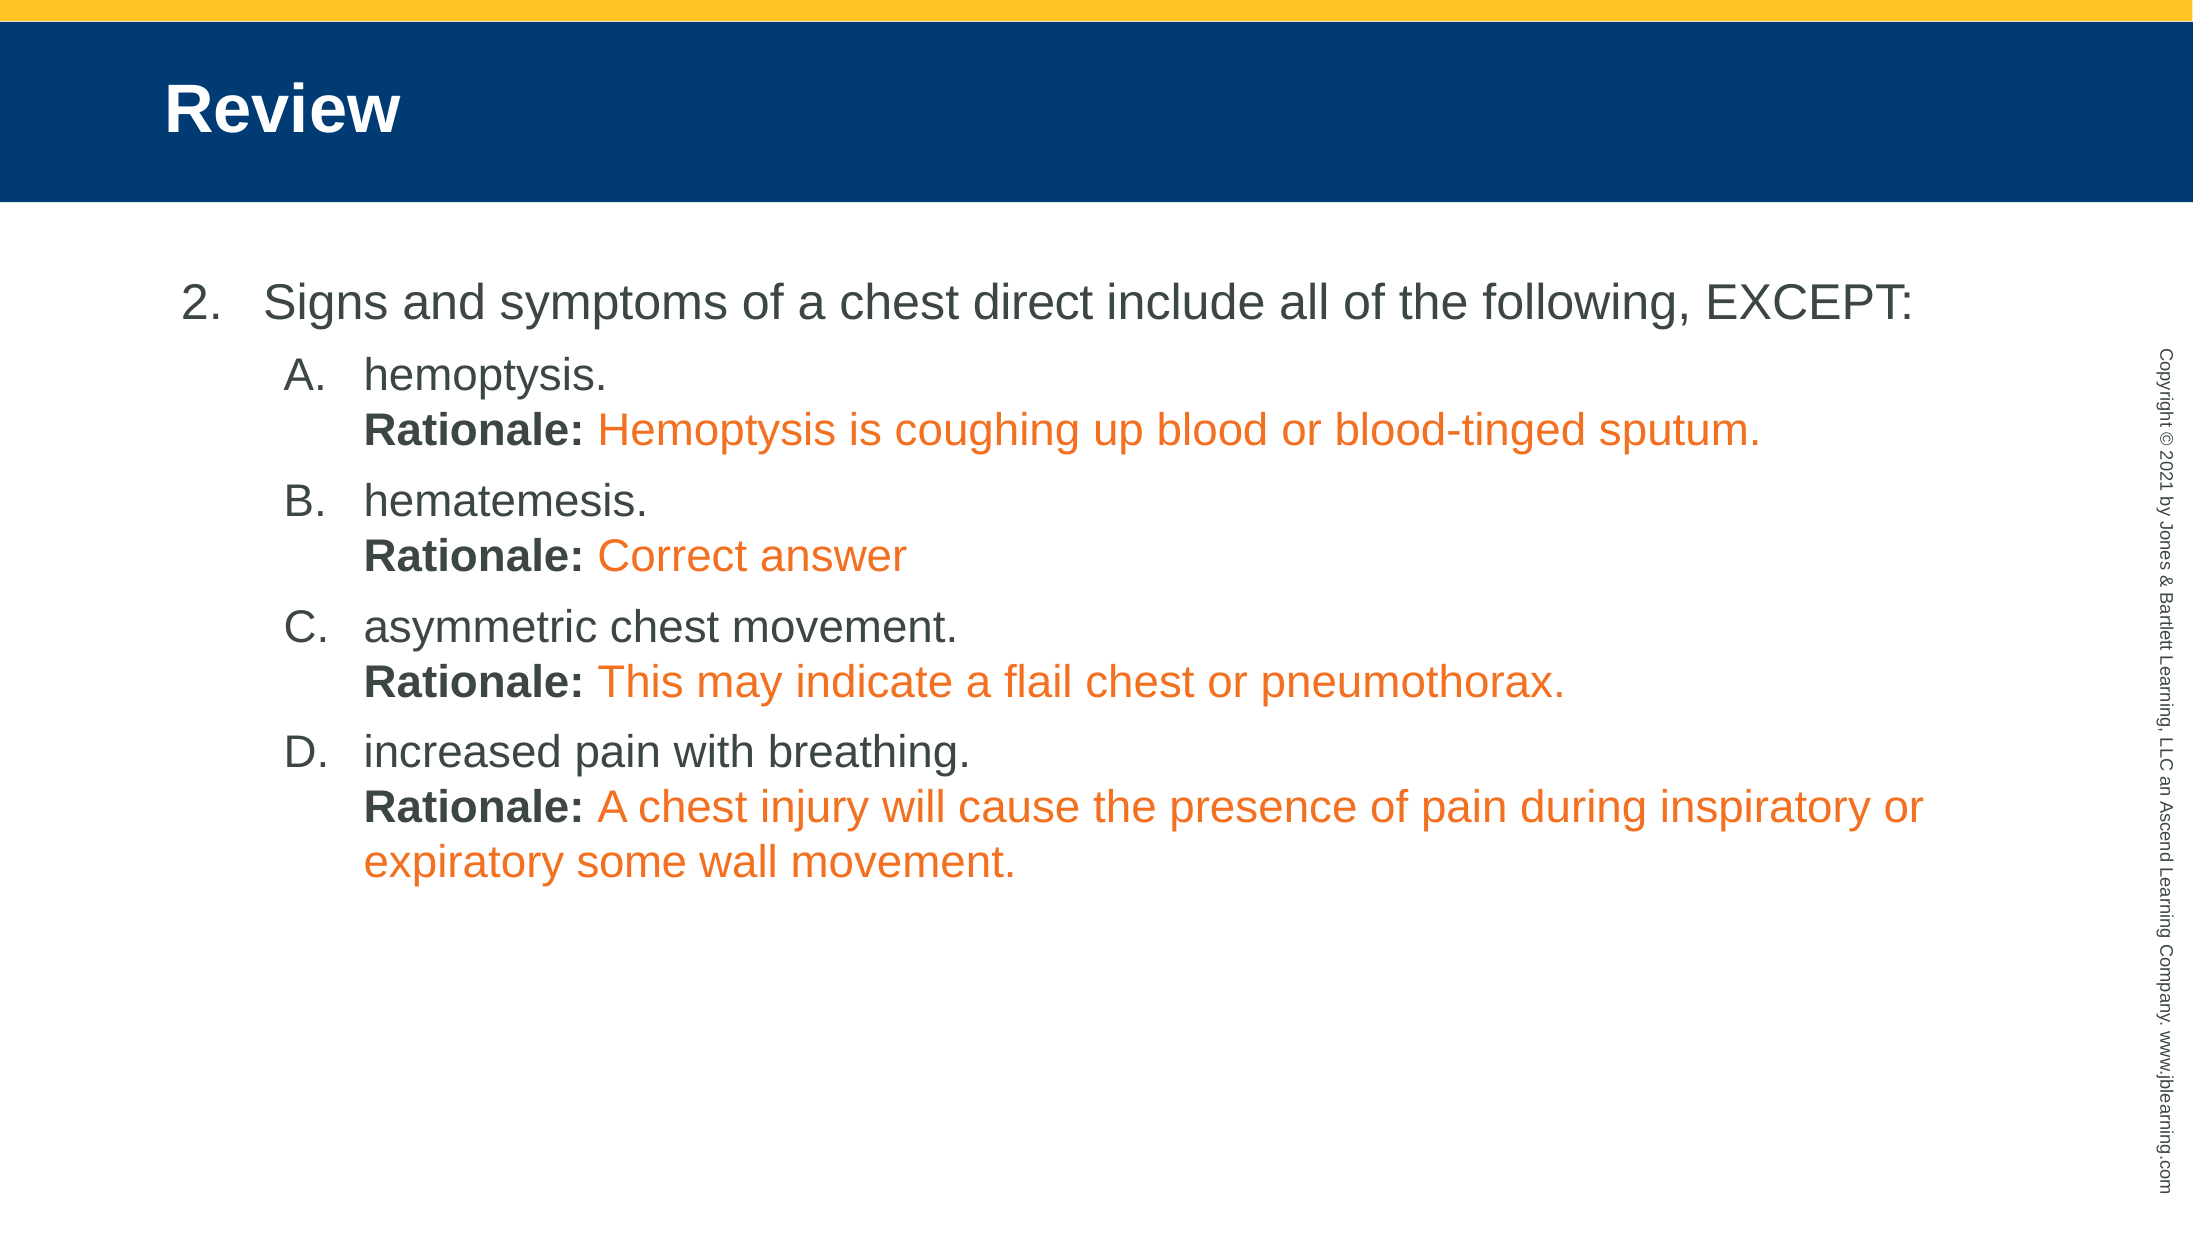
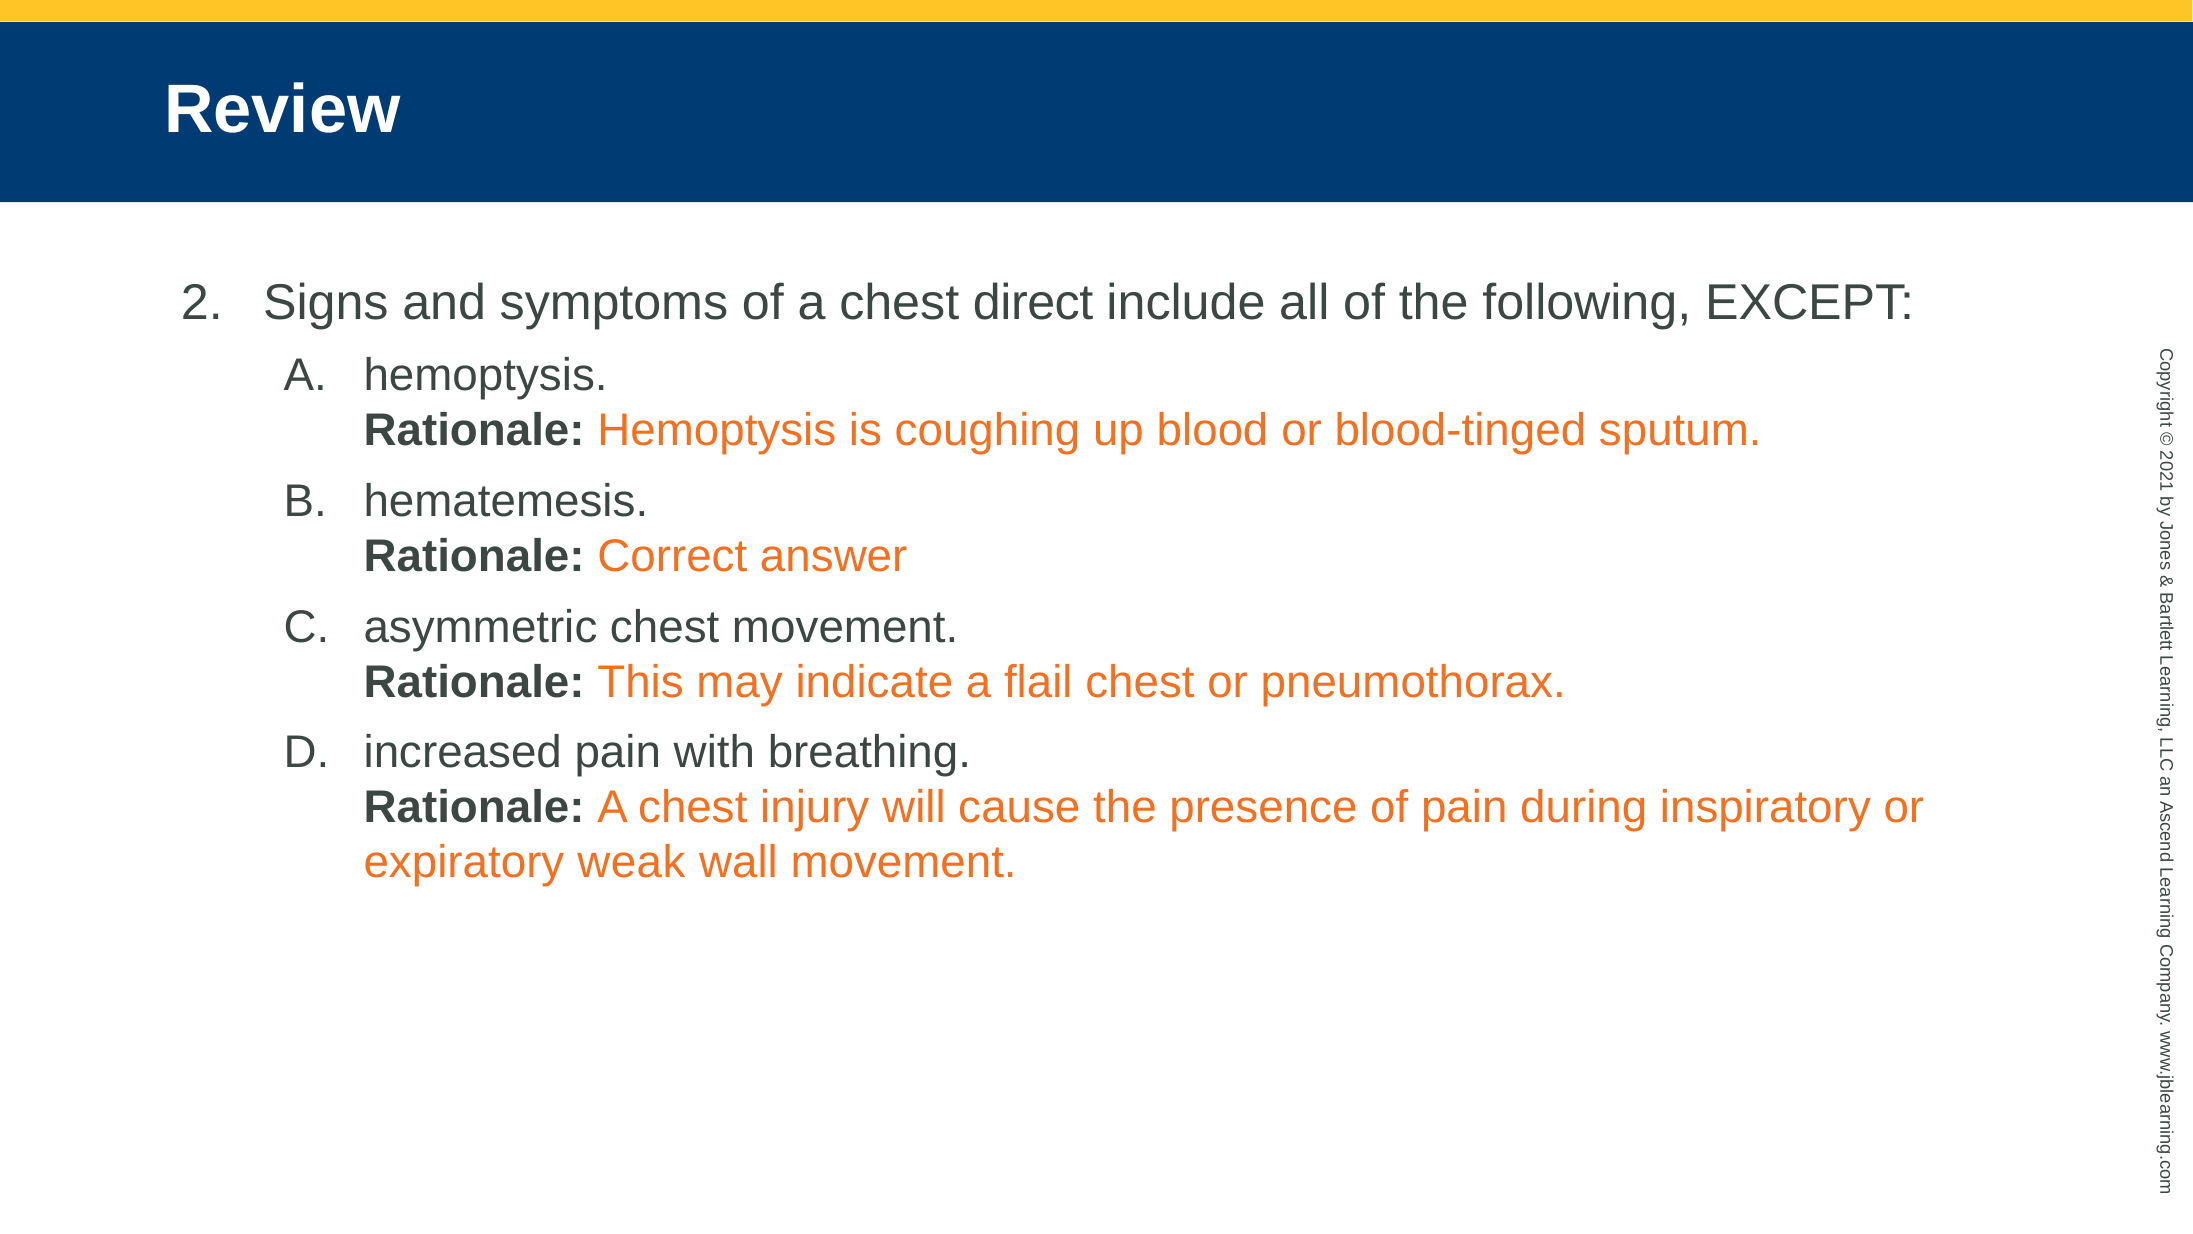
some: some -> weak (631, 862)
